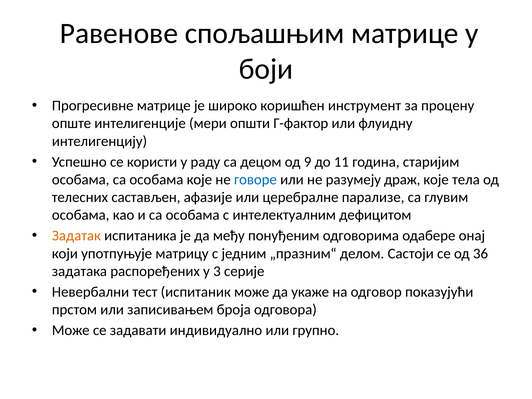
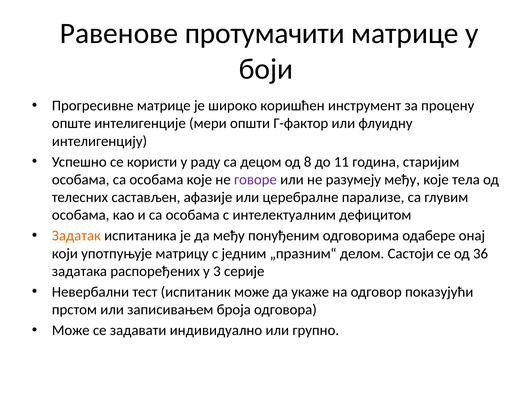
спољашњим: спољашњим -> протумачити (265, 34)
9: 9 -> 8 (308, 162)
говоре colour: blue -> purple (255, 180)
разумеју драж: драж -> међу (402, 180)
